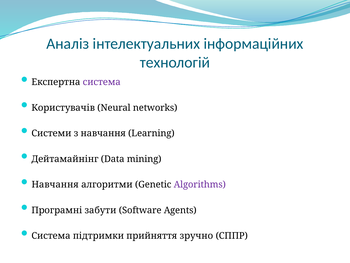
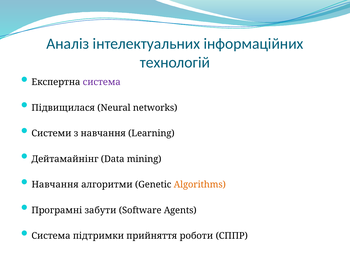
Користувачів: Користувачів -> Підвищилася (63, 108)
Algorithms colour: purple -> orange (200, 184)
зручно: зручно -> роботи (196, 235)
